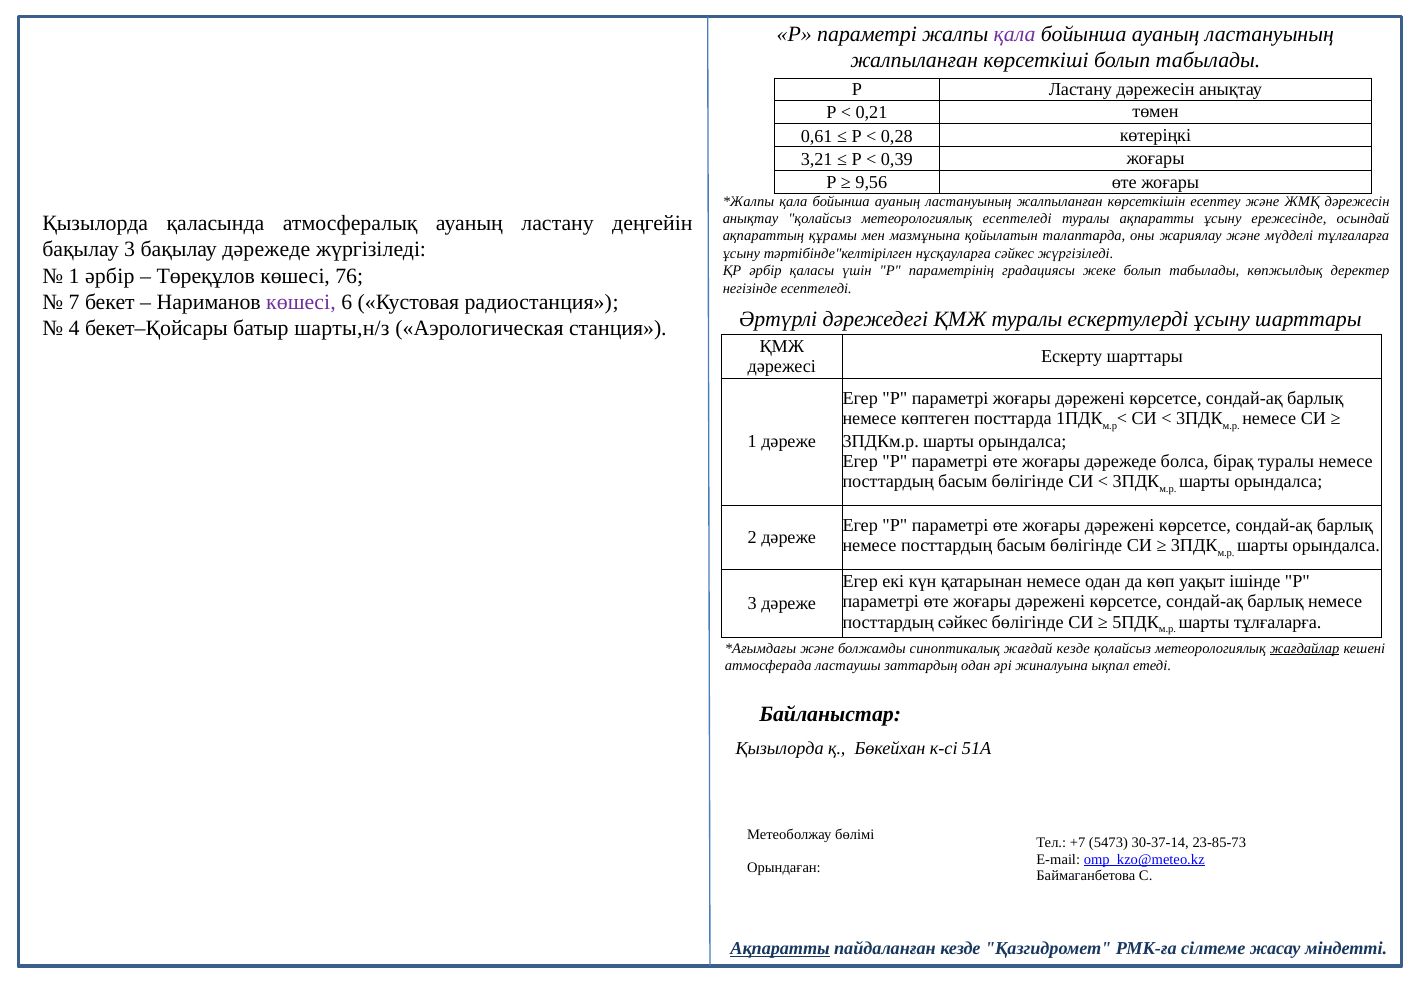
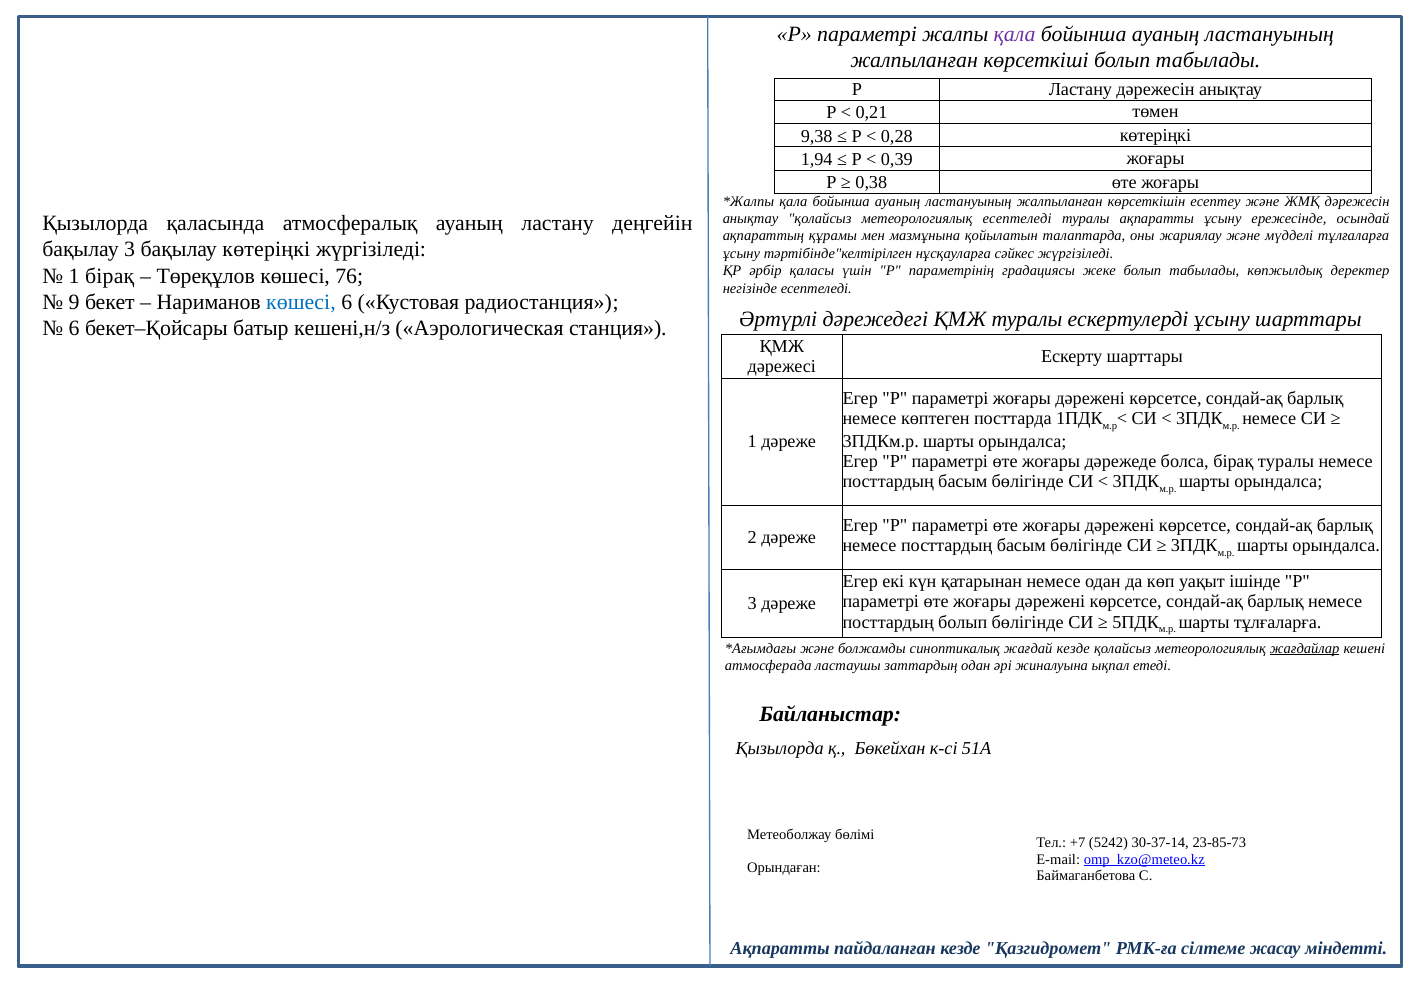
0,61: 0,61 -> 9,38 (817, 136)
3,21: 3,21 -> 1,94 (817, 159)
9,56: 9,56 -> 0,38 (871, 183)
бақылау дәрежеде: дәрежеде -> көтеріңкі (266, 250)
1 әрбір: әрбір -> бірақ (110, 276)
7: 7 -> 9 (74, 302)
көшесі colour: purple -> blue (301, 302)
4: 4 -> 6 (74, 328)
шарты,н/з: шарты,н/з -> кешені,н/з (342, 328)
посттардың сәйкес: сәйкес -> болып (963, 622)
5473: 5473 -> 5242 (1108, 843)
Ақпаратты underline: present -> none (780, 948)
